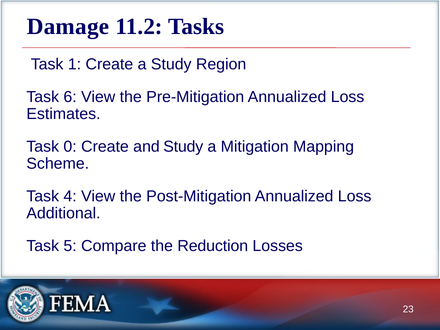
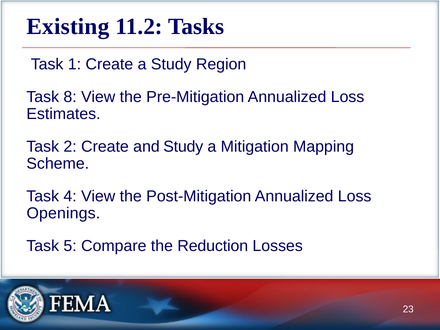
Damage: Damage -> Existing (68, 27)
6: 6 -> 8 (70, 97)
0: 0 -> 2 (70, 147)
Additional: Additional -> Openings (63, 213)
